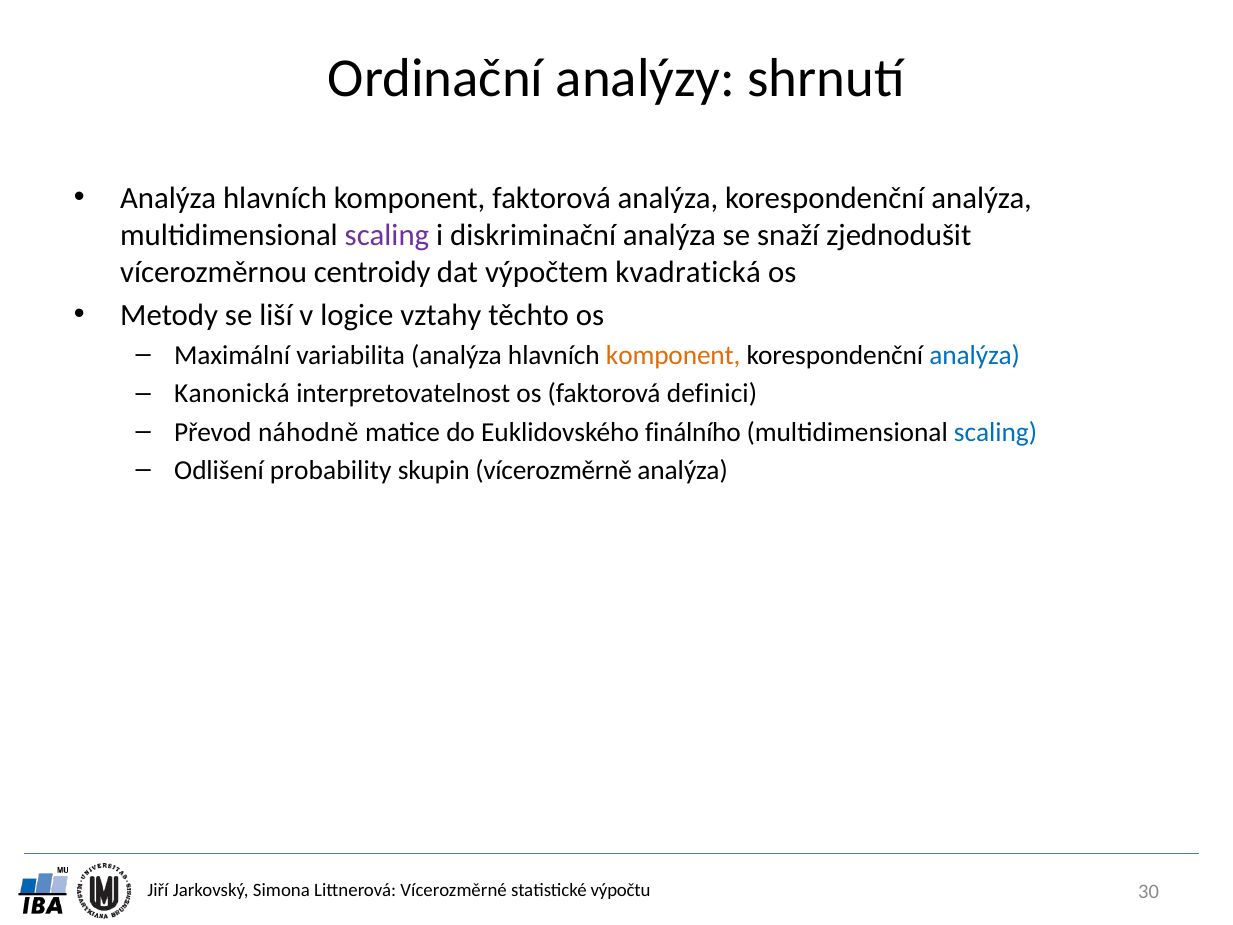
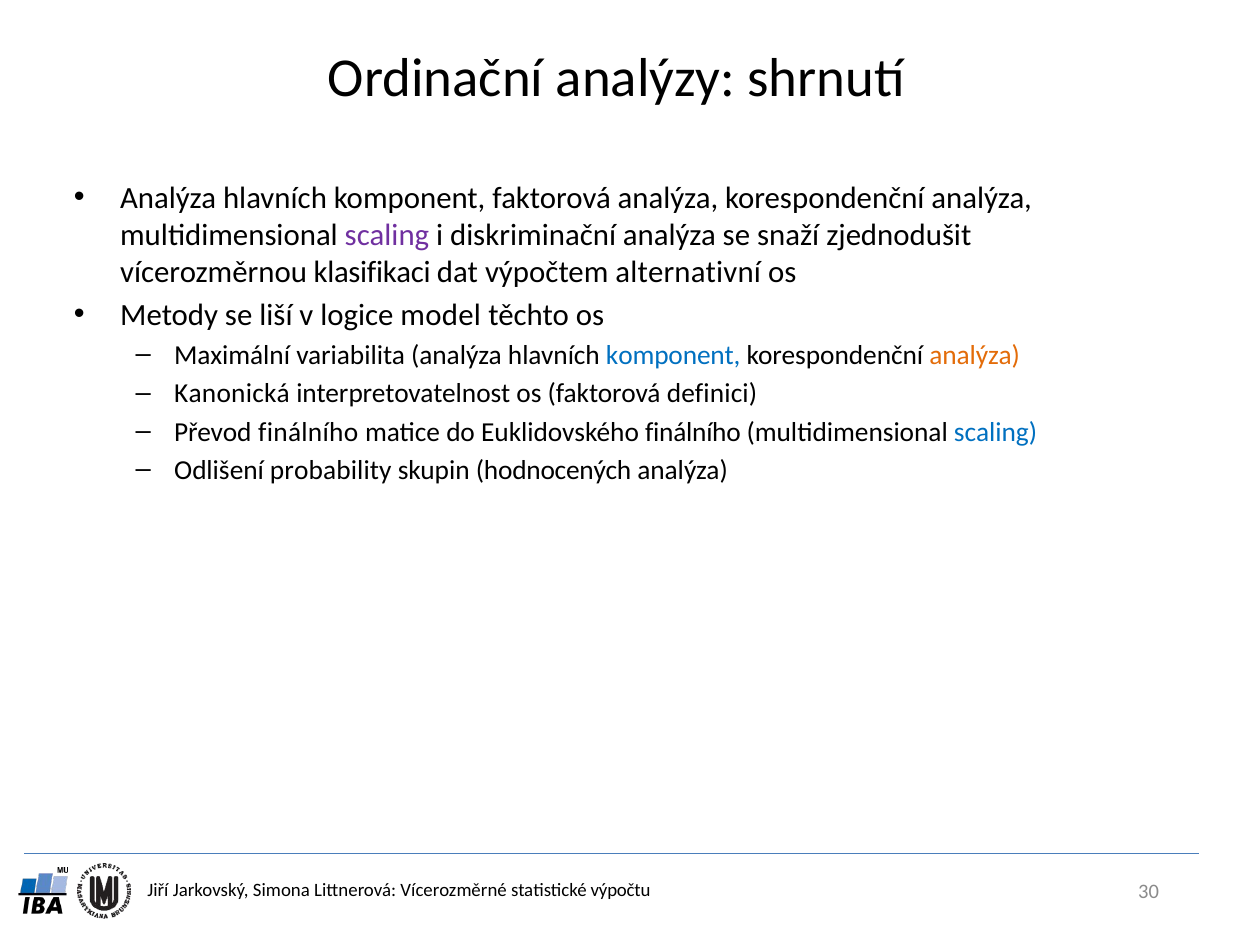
centroidy: centroidy -> klasifikaci (372, 272)
kvadratická: kvadratická -> alternativní (688, 272)
vztahy: vztahy -> model (441, 315)
komponent colour: orange -> blue (673, 355)
analýza colour: blue -> orange (975, 355)
Převod náhodně: náhodně -> finálního (308, 432)
vícerozměrně: vícerozměrně -> hodnocených (554, 470)
